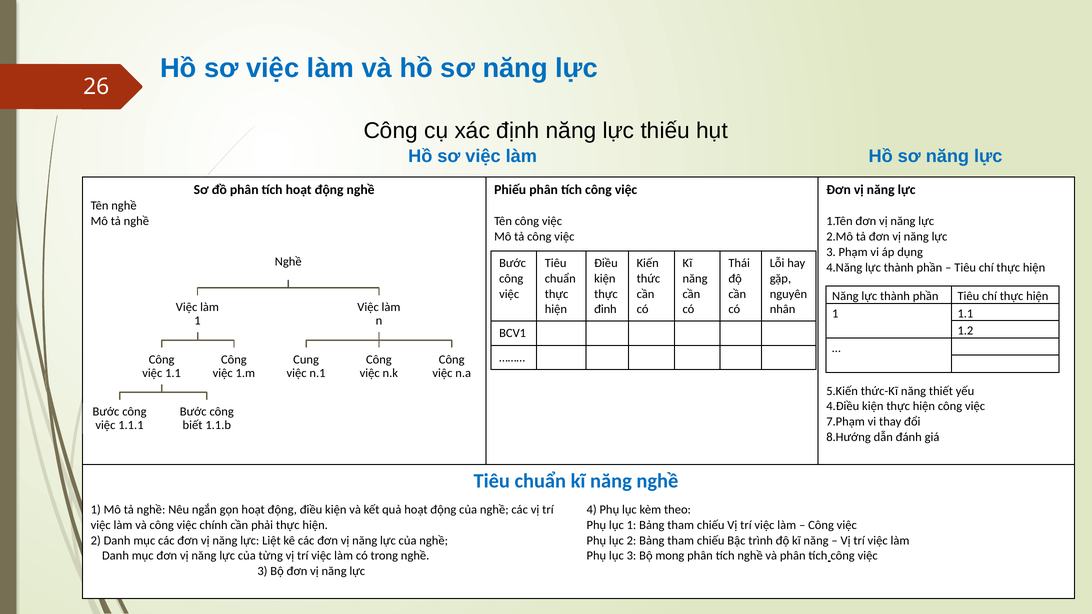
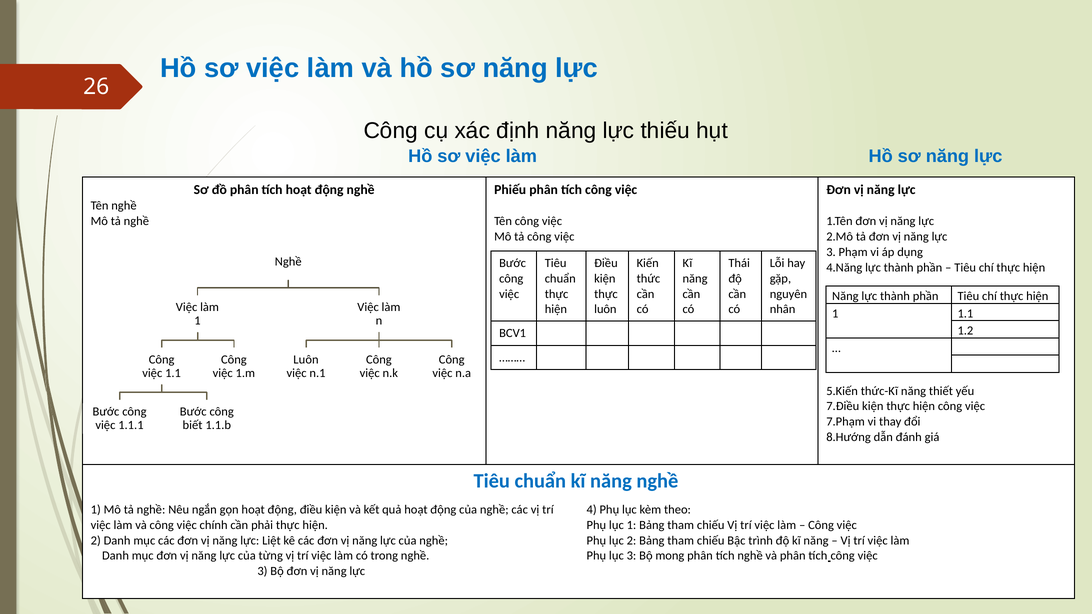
đinh: đinh -> luôn (605, 309)
Cung: Cung -> Luôn (306, 360)
4.Điều: 4.Điều -> 7.Điều (843, 406)
